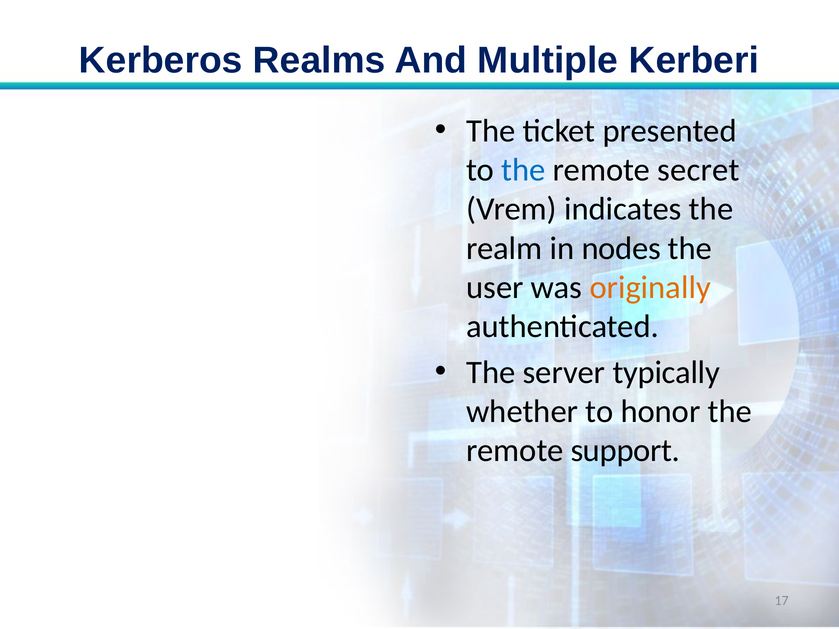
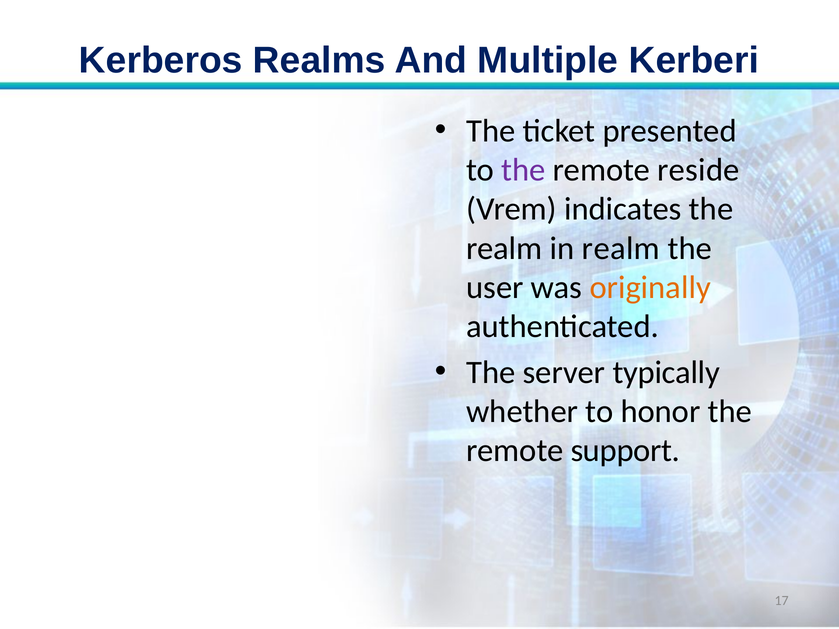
the colour: blue -> purple (523, 170)
secret: secret -> reside (698, 170)
in nodes: nodes -> realm (621, 248)
